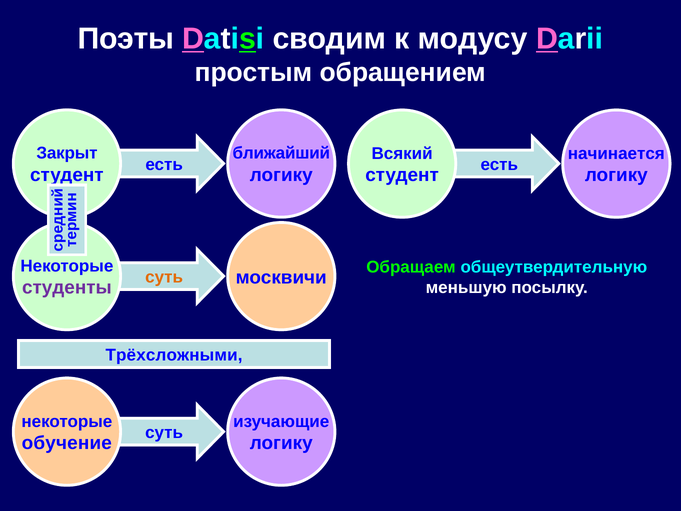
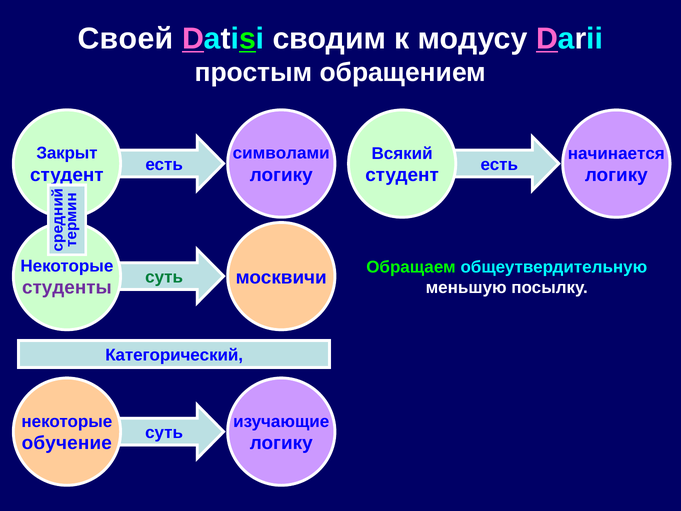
Поэты: Поэты -> Своей (125, 39)
ближайший: ближайший -> символами (281, 153)
суть colour: orange -> green (164, 277)
Трёхсложными: Трёхсложными -> Категорический (174, 355)
